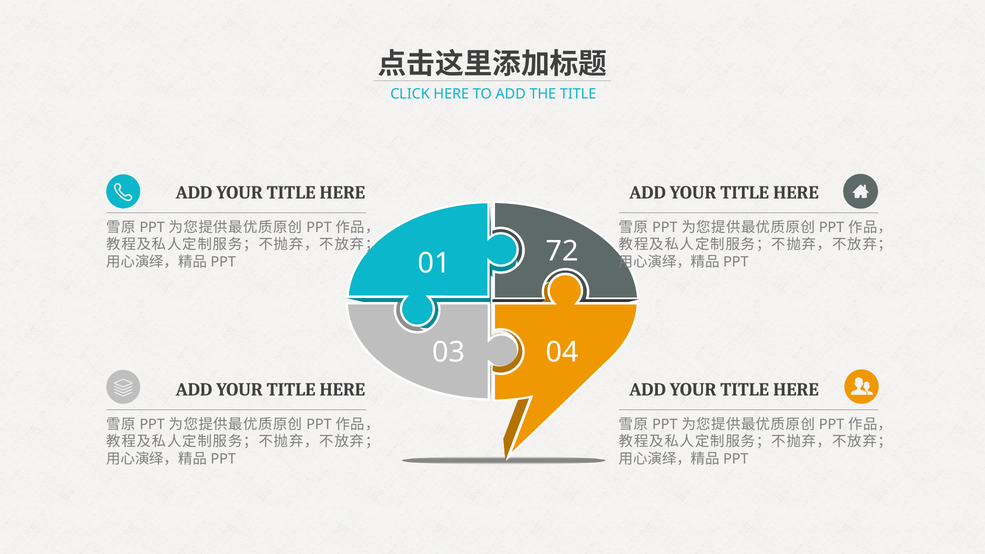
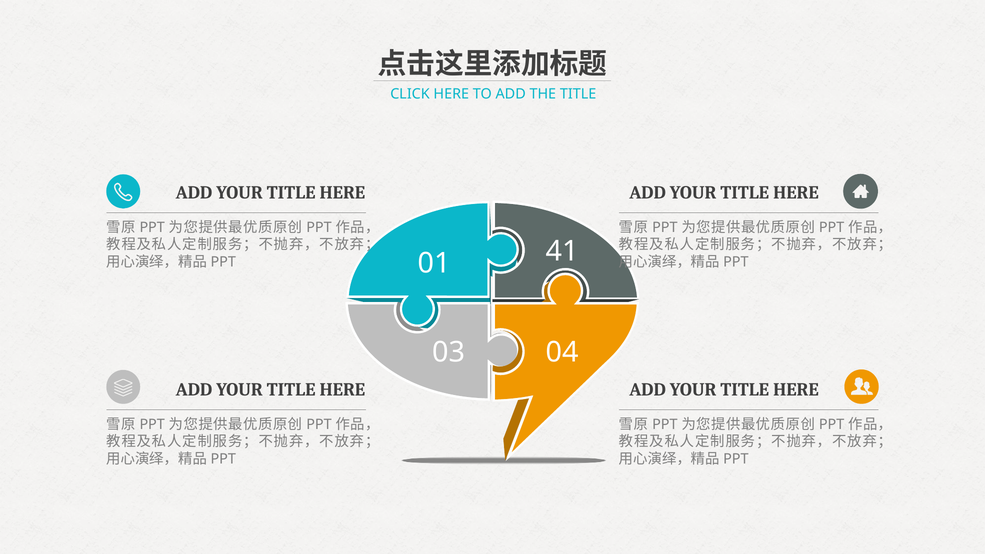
72: 72 -> 41 (562, 251)
